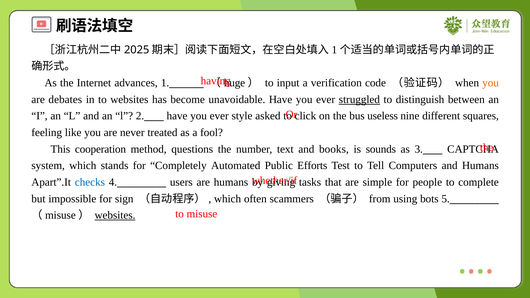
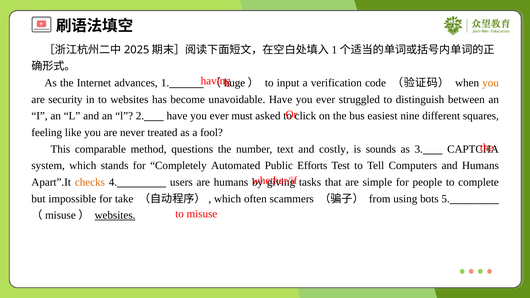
debates: debates -> security (65, 99)
struggled underline: present -> none (359, 99)
style: style -> must (242, 116)
useless: useless -> easiest (382, 116)
cooperation: cooperation -> comparable (100, 149)
books: books -> costly (334, 149)
checks colour: blue -> orange (90, 182)
sign: sign -> take (124, 199)
